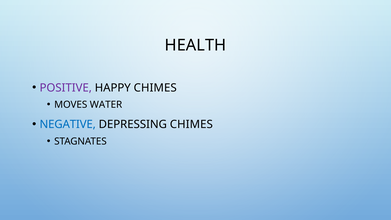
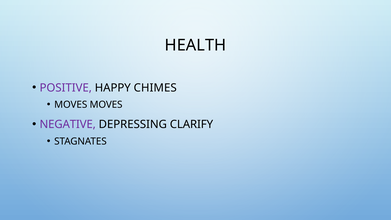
MOVES WATER: WATER -> MOVES (106, 105)
NEGATIVE colour: blue -> purple (68, 124)
DEPRESSING CHIMES: CHIMES -> CLARIFY (191, 124)
